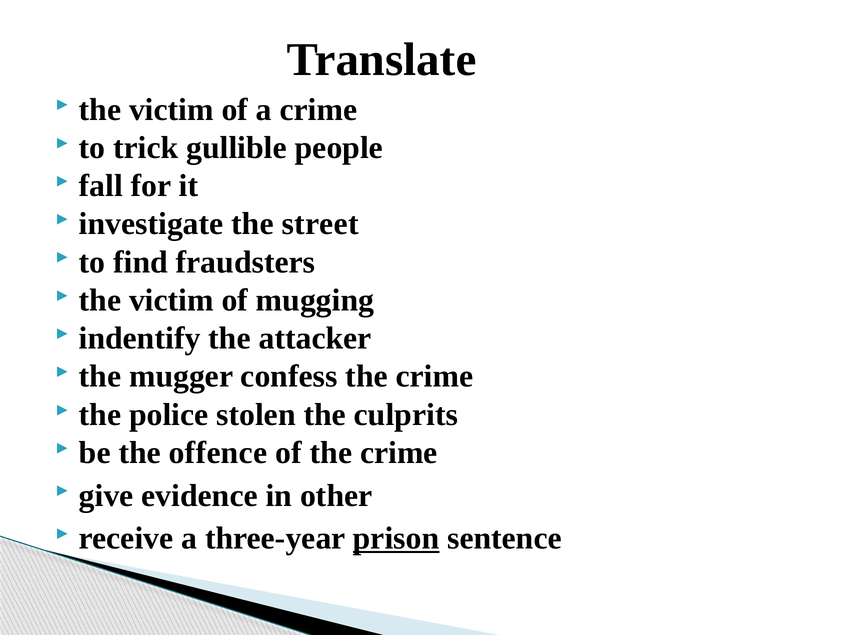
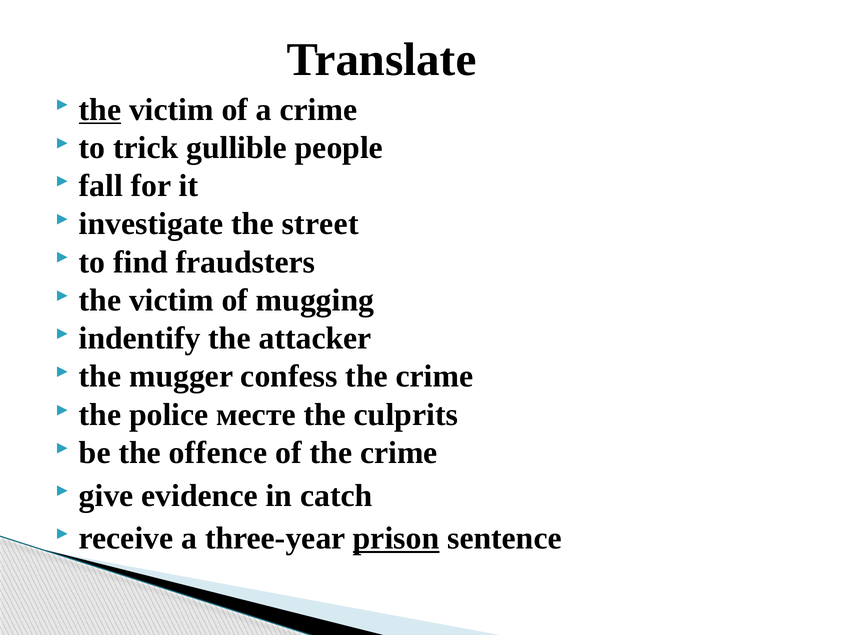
the underline: none -> present (100, 110)
stolen: stolen -> месте (256, 415)
other: other -> catch (336, 496)
